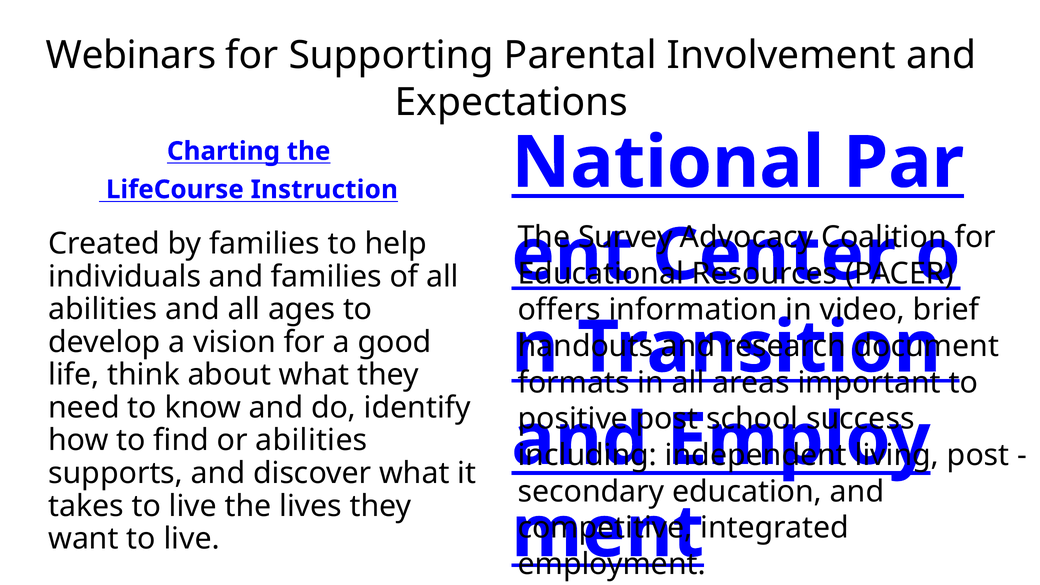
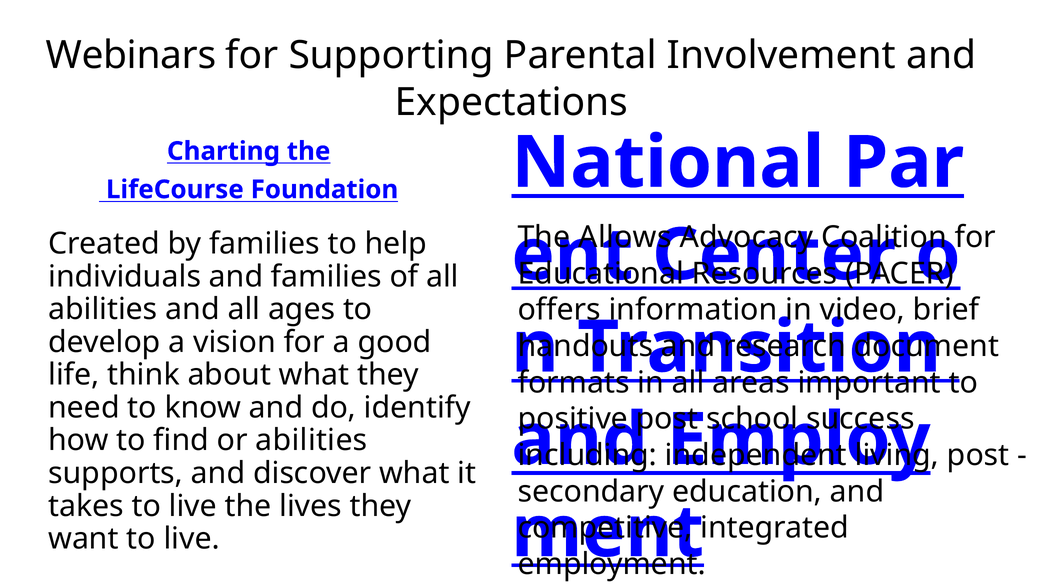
Instruction: Instruction -> Foundation (324, 190)
Survey: Survey -> Allows (625, 237)
